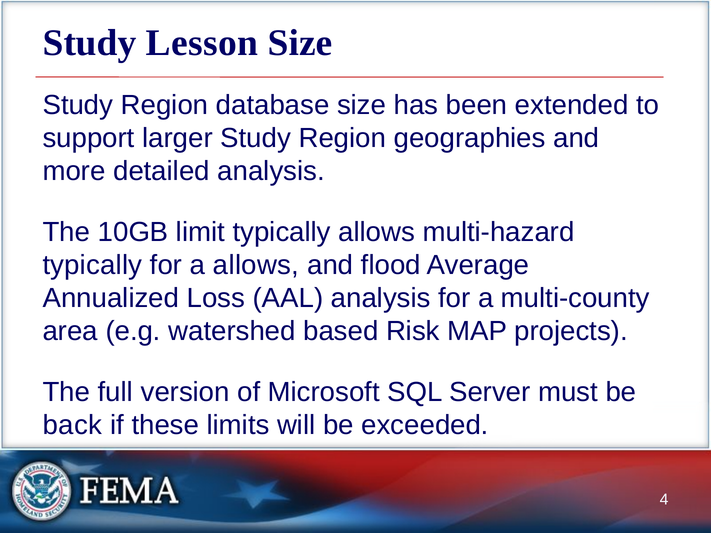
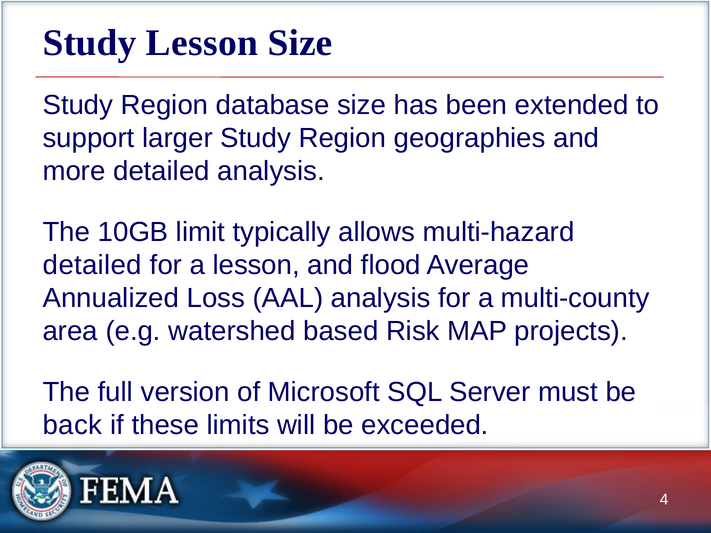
typically: typically -> detailed (92, 265)
a allows: allows -> lesson (256, 265)
